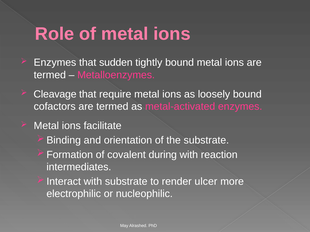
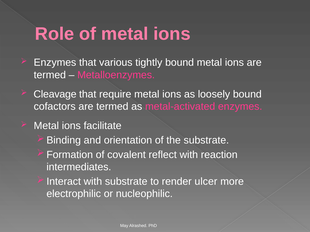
sudden: sudden -> various (116, 63)
during: during -> reflect (163, 155)
